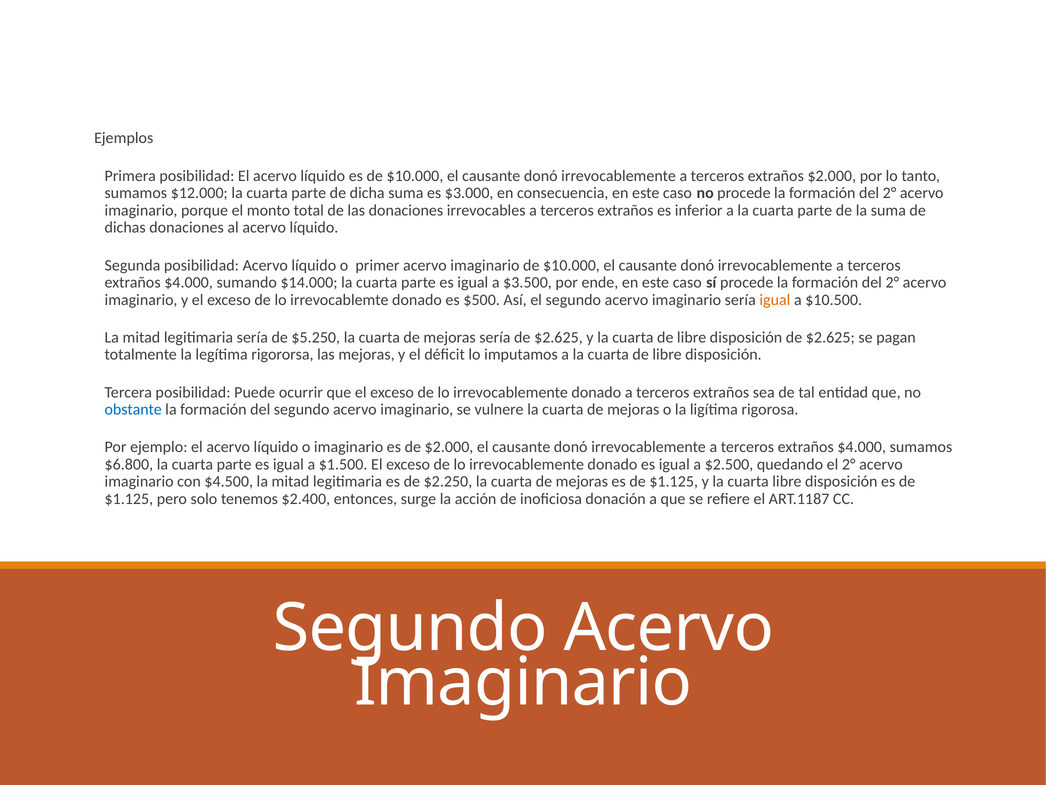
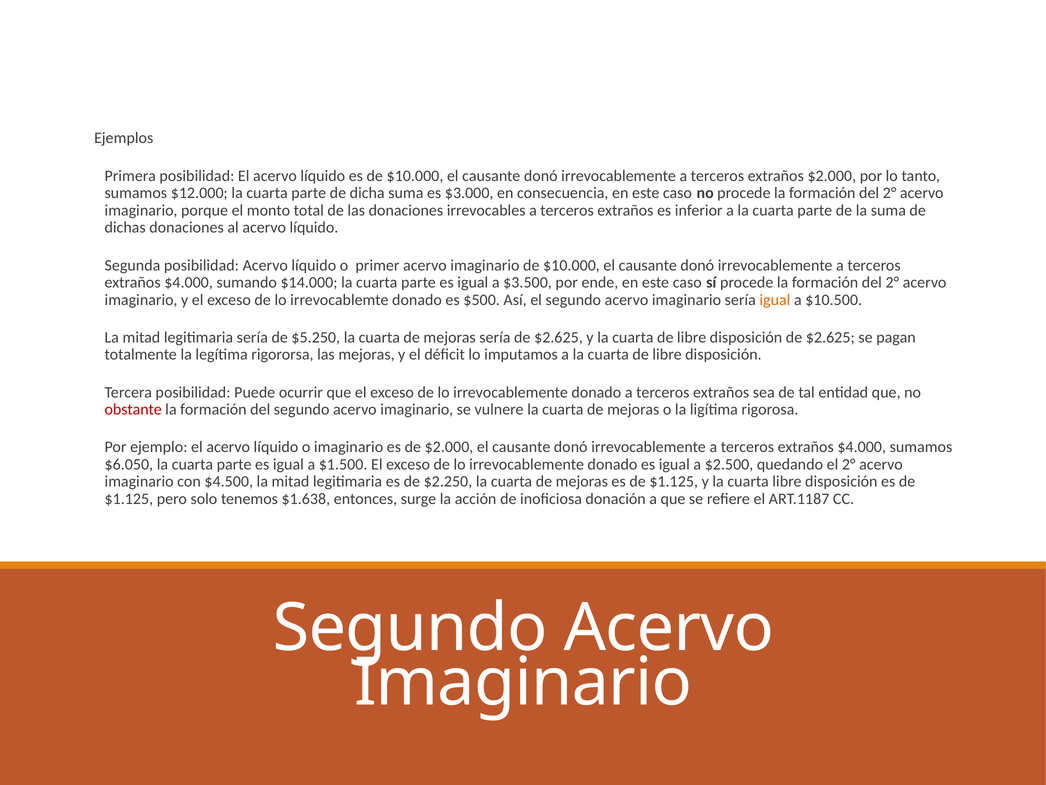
obstante colour: blue -> red (133, 409)
$6.800: $6.800 -> $6.050 (129, 464)
$2.400: $2.400 -> $1.638 (306, 499)
